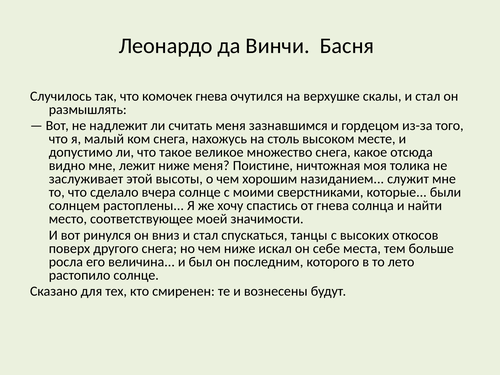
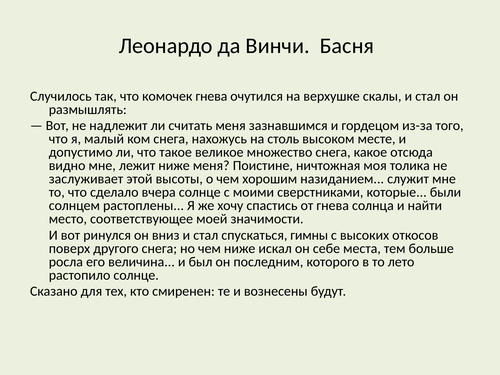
танцы: танцы -> гимны (309, 235)
